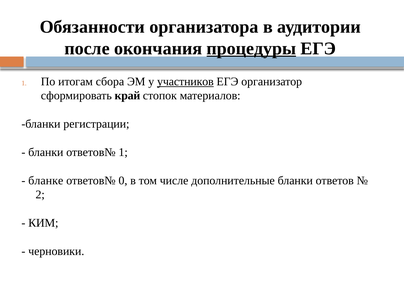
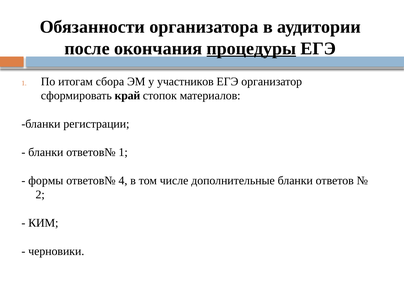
участников underline: present -> none (185, 82)
бланке: бланке -> формы (46, 181)
0: 0 -> 4 (123, 181)
